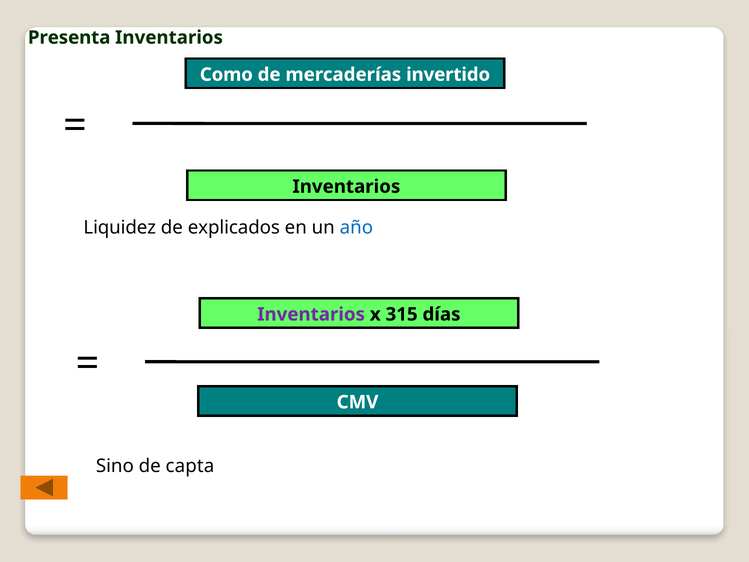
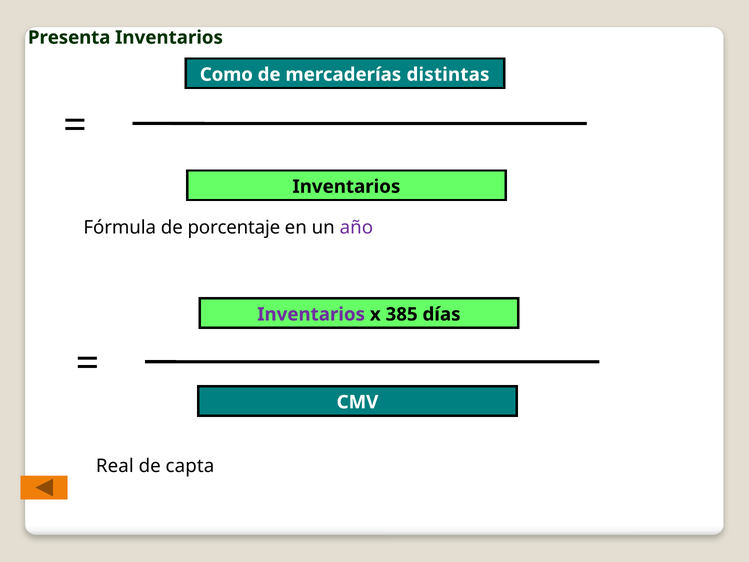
invertido: invertido -> distintas (448, 75)
Liquidez: Liquidez -> Fórmula (120, 228)
explicados: explicados -> porcentaje (234, 228)
año colour: blue -> purple (356, 228)
315: 315 -> 385 (402, 314)
Sino: Sino -> Real (115, 466)
